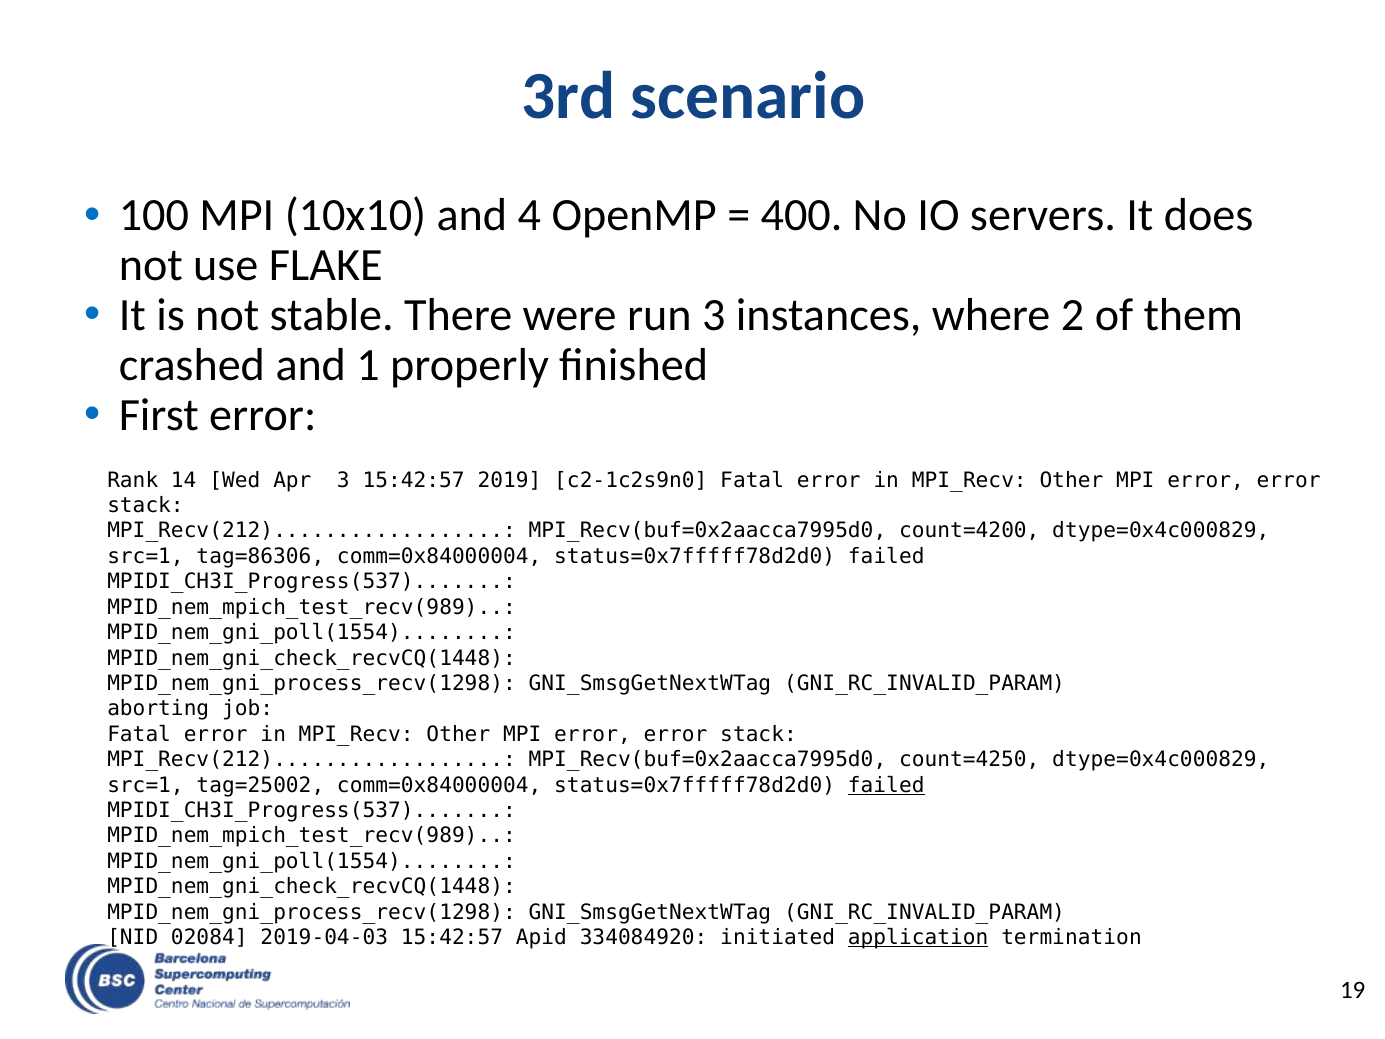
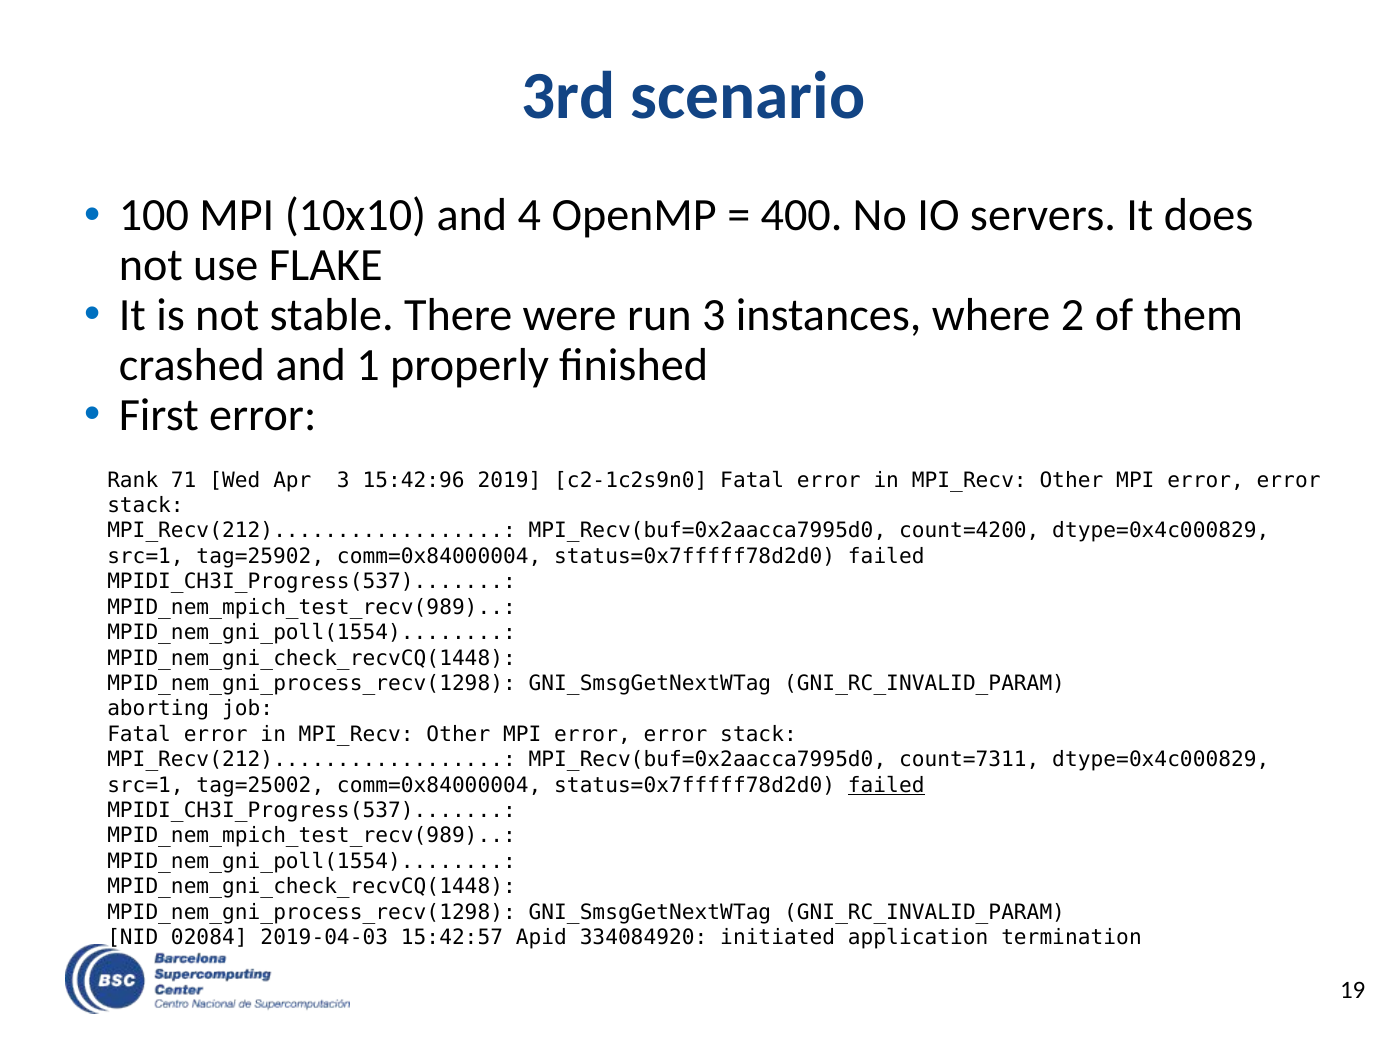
14: 14 -> 71 (184, 480)
3 15:42:57: 15:42:57 -> 15:42:96 (414, 480)
tag=86306: tag=86306 -> tag=25902 (260, 556)
count=4250: count=4250 -> count=7311 (969, 760)
application underline: present -> none (918, 937)
